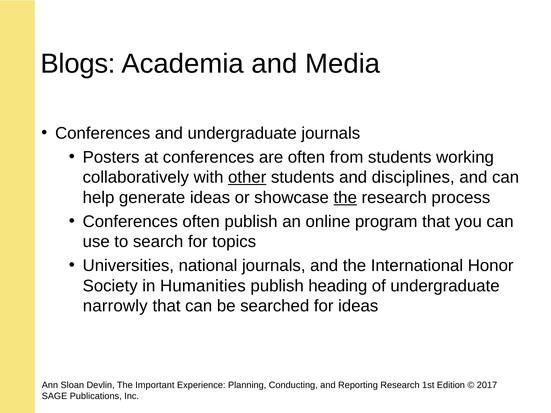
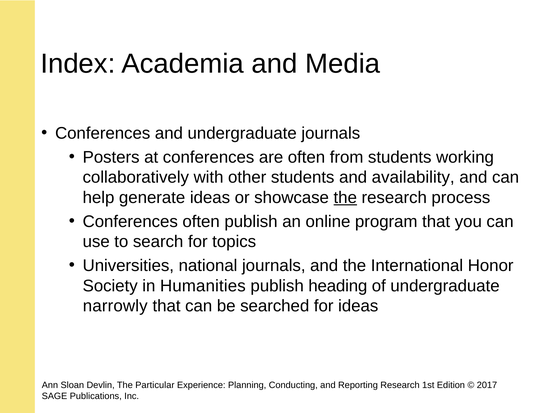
Blogs: Blogs -> Index (78, 64)
other underline: present -> none (247, 177)
disciplines: disciplines -> availability (413, 177)
Important: Important -> Particular (155, 385)
